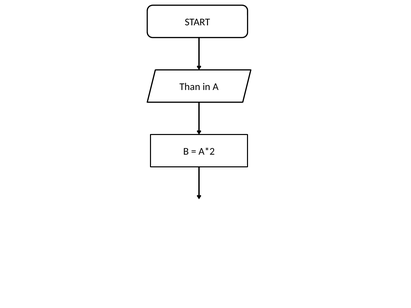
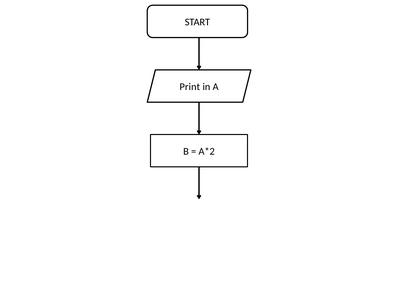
Than: Than -> Print (190, 87)
